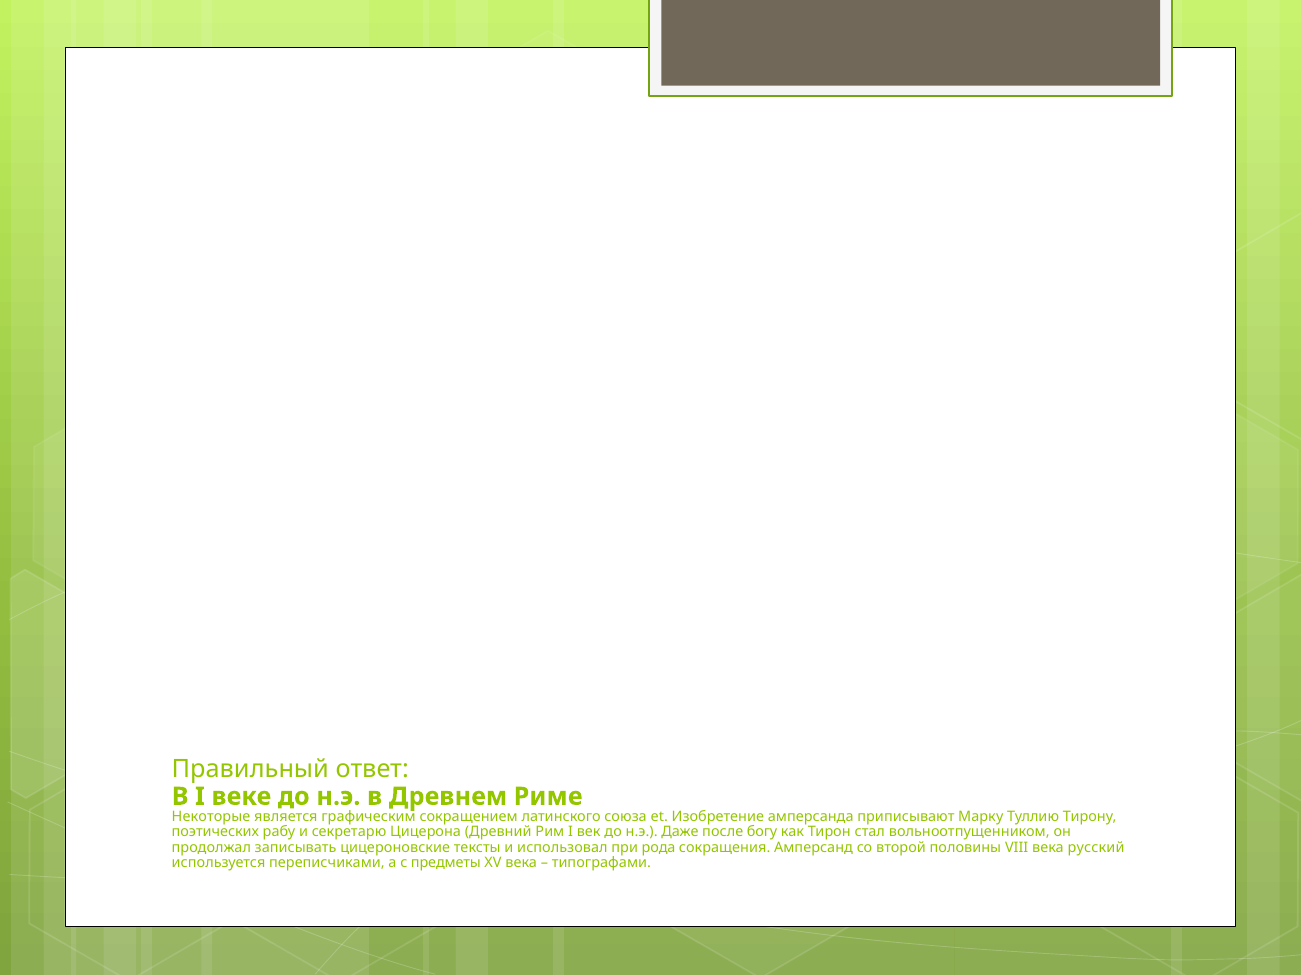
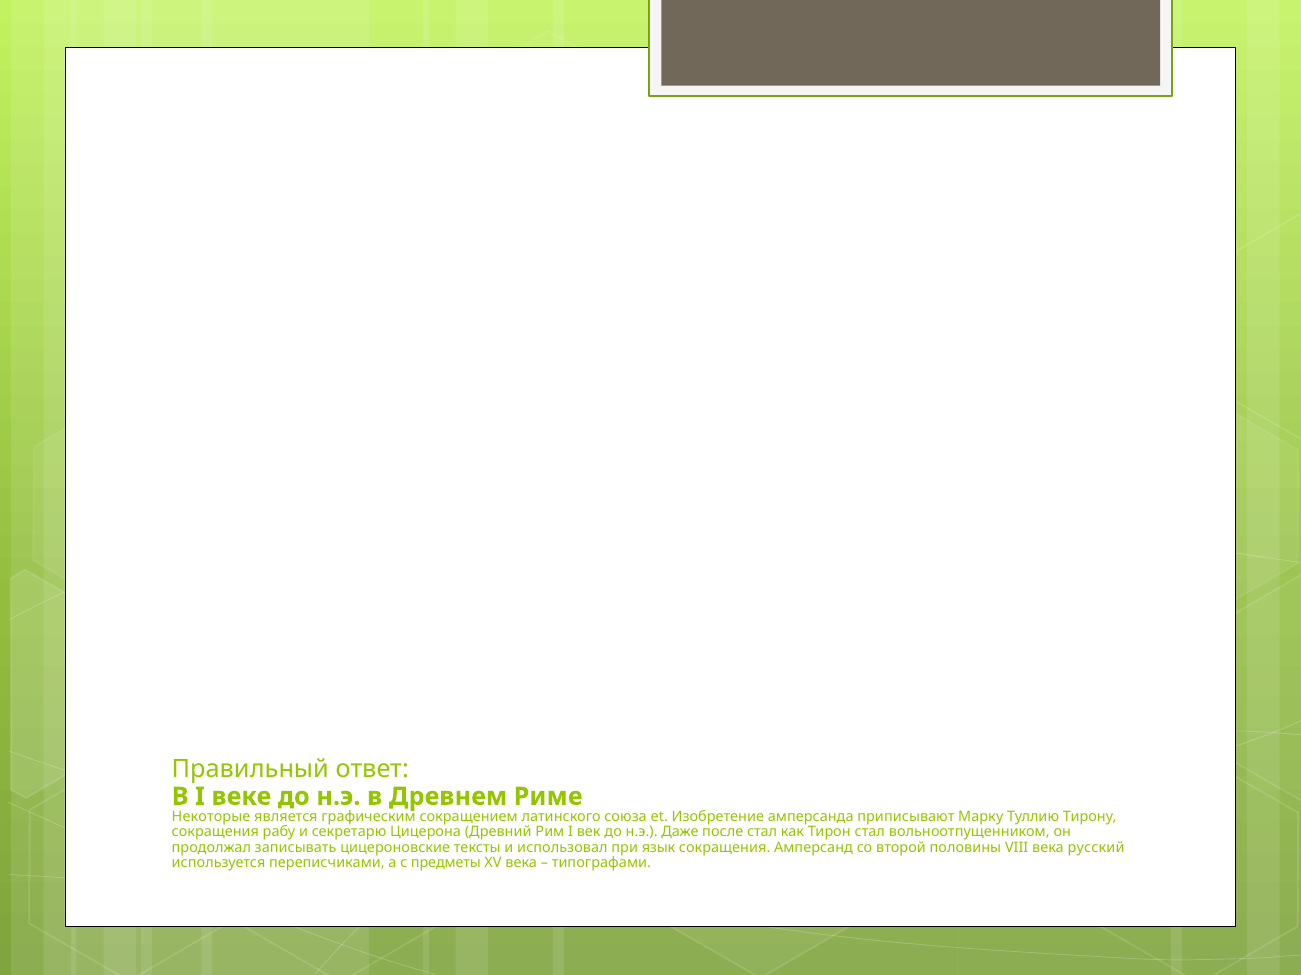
поэтических: поэтических -> сокращения (215, 833)
после богу: богу -> стал (762, 833)
рода: рода -> язык (659, 848)
